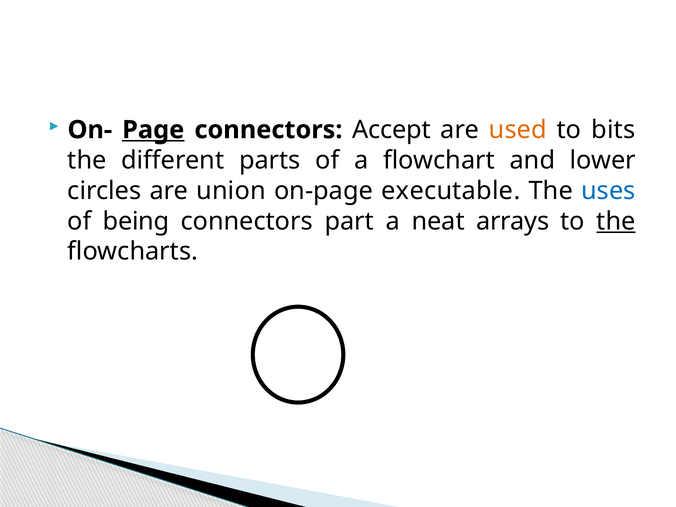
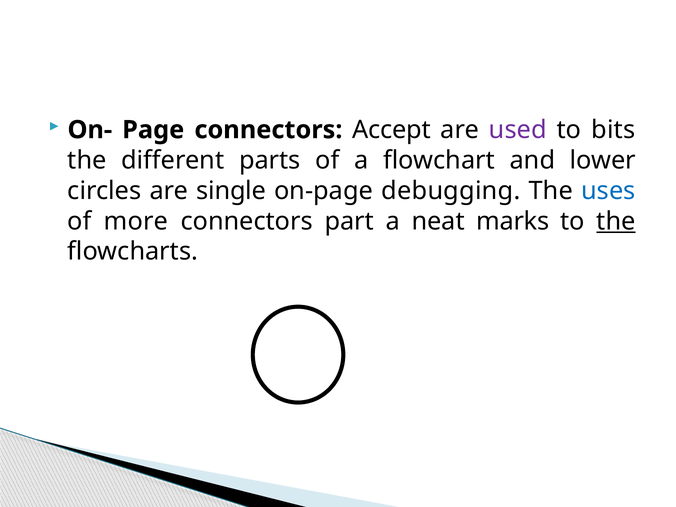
Page underline: present -> none (153, 130)
used colour: orange -> purple (518, 130)
union: union -> single (231, 191)
executable: executable -> debugging (451, 191)
being: being -> more (136, 221)
arrays: arrays -> marks (513, 221)
